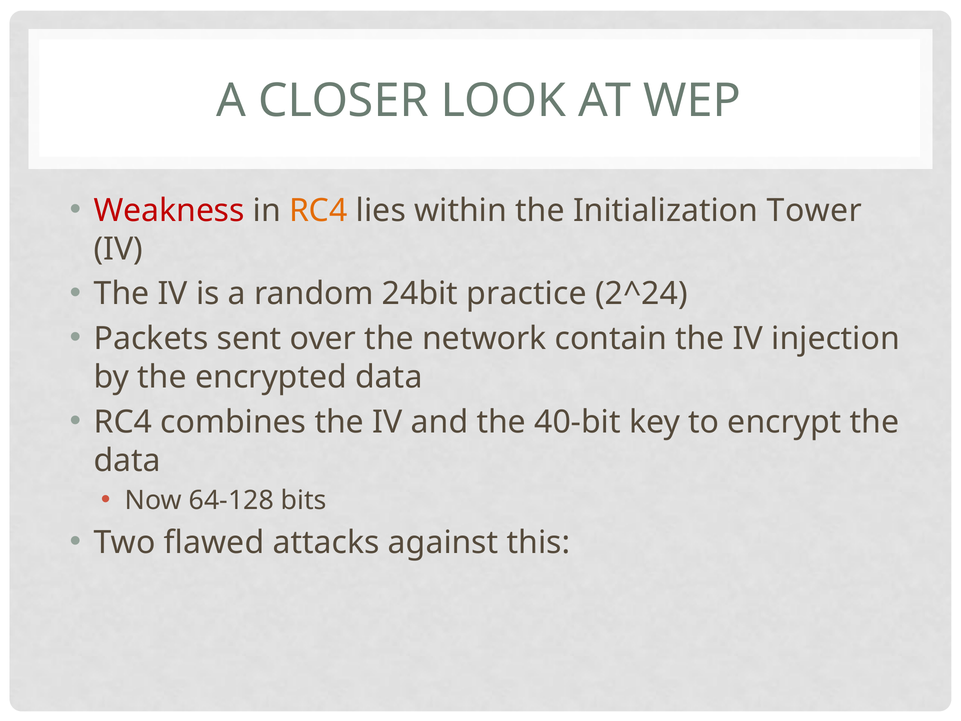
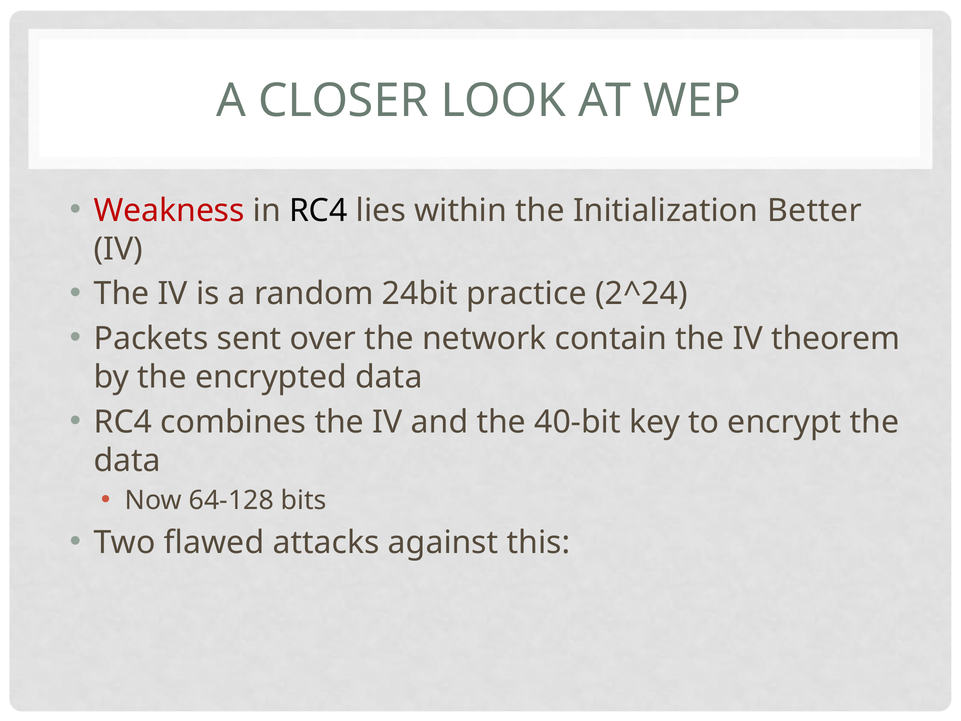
RC4 colour: orange -> black (318, 210)
Tower: Tower -> Better (814, 210)
injection: injection -> theorem (836, 339)
